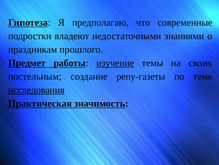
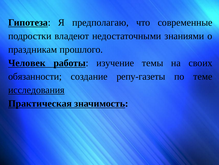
Предмет: Предмет -> Человек (27, 63)
изучение underline: present -> none (115, 63)
постельным: постельным -> обязанности (35, 76)
